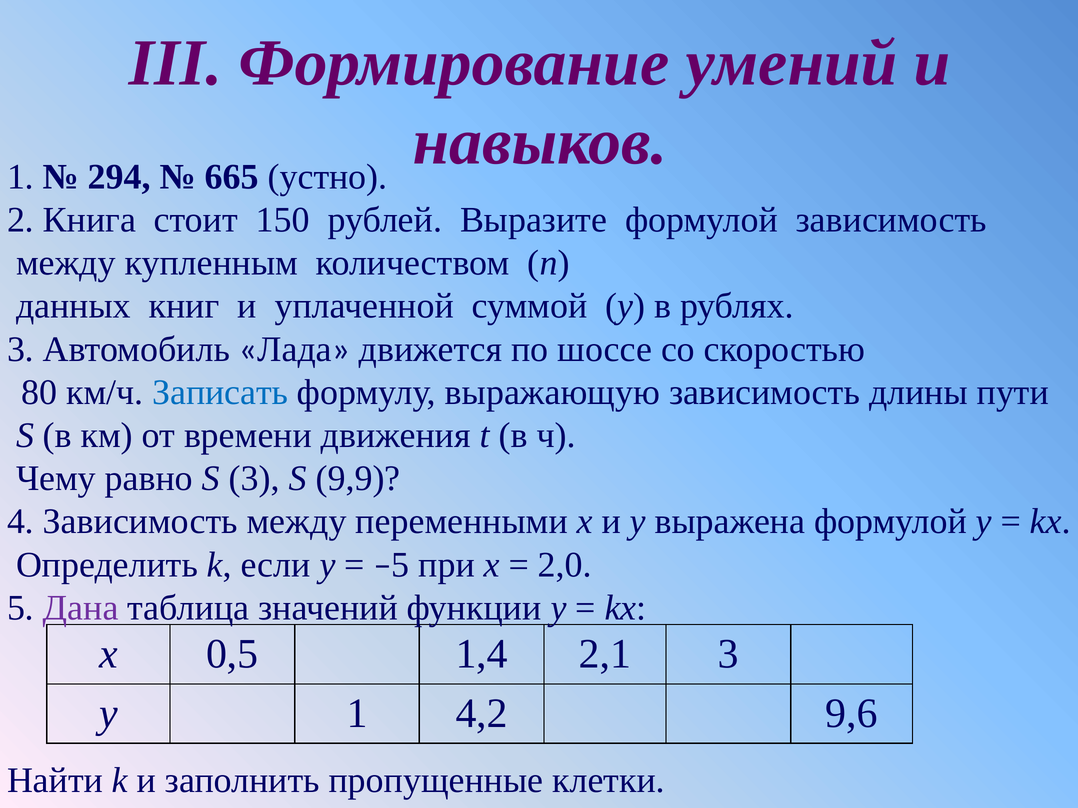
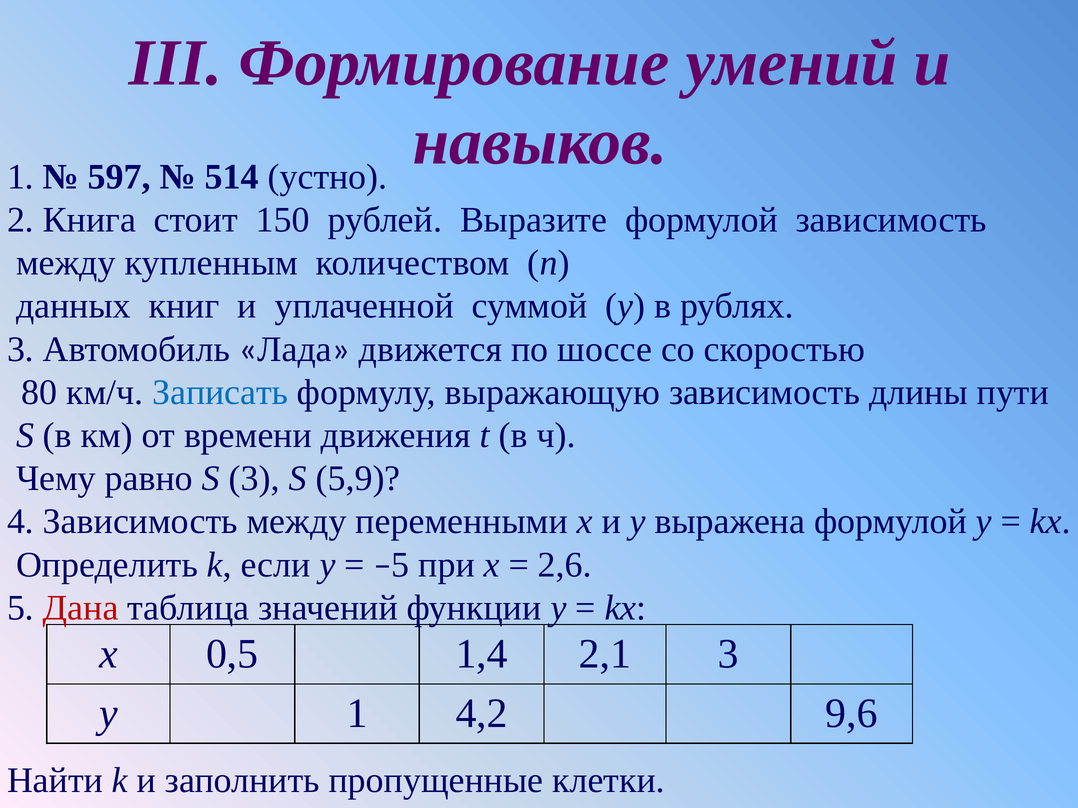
294: 294 -> 597 (119, 177)
665: 665 -> 514 (232, 177)
9,9: 9,9 -> 5,9 (358, 479)
2,0: 2,0 -> 2,6 (565, 565)
Дана colour: purple -> red (81, 608)
